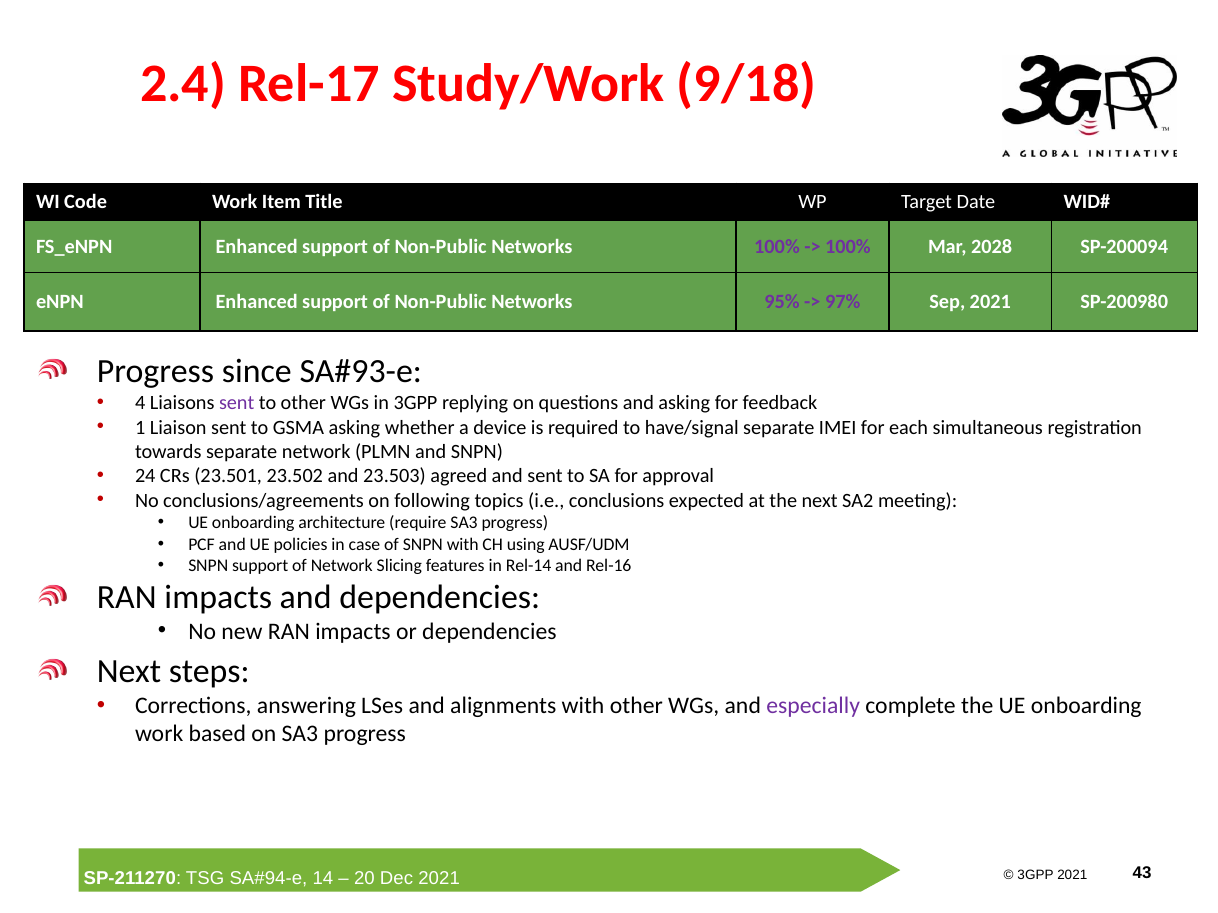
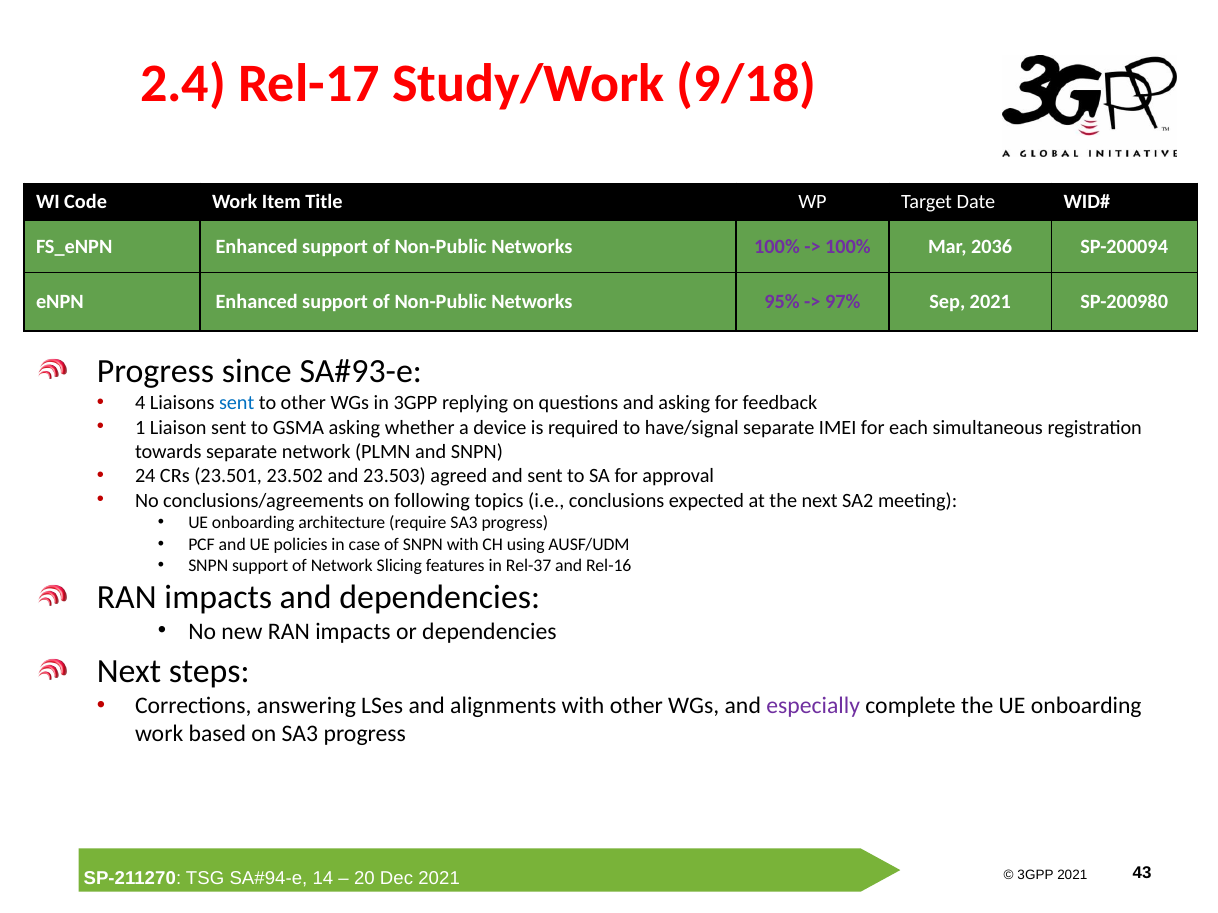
2028: 2028 -> 2036 (992, 247)
sent colour: purple -> blue (237, 403)
Rel-14: Rel-14 -> Rel-37 (529, 566)
